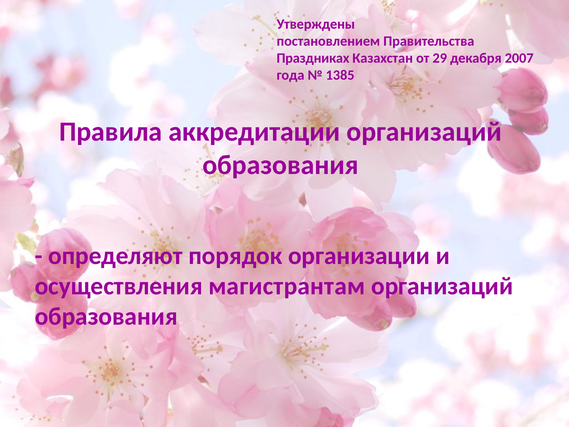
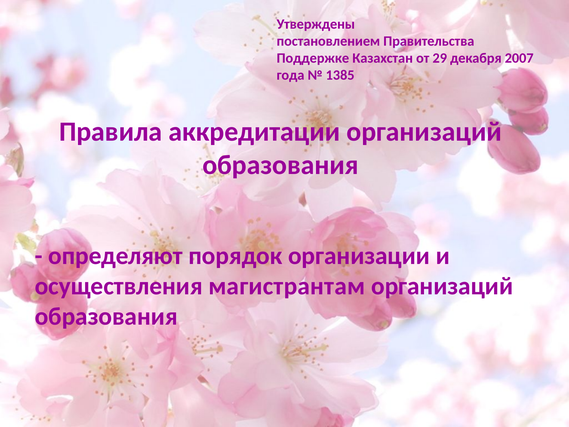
Праздниках: Праздниках -> Поддержке (313, 58)
